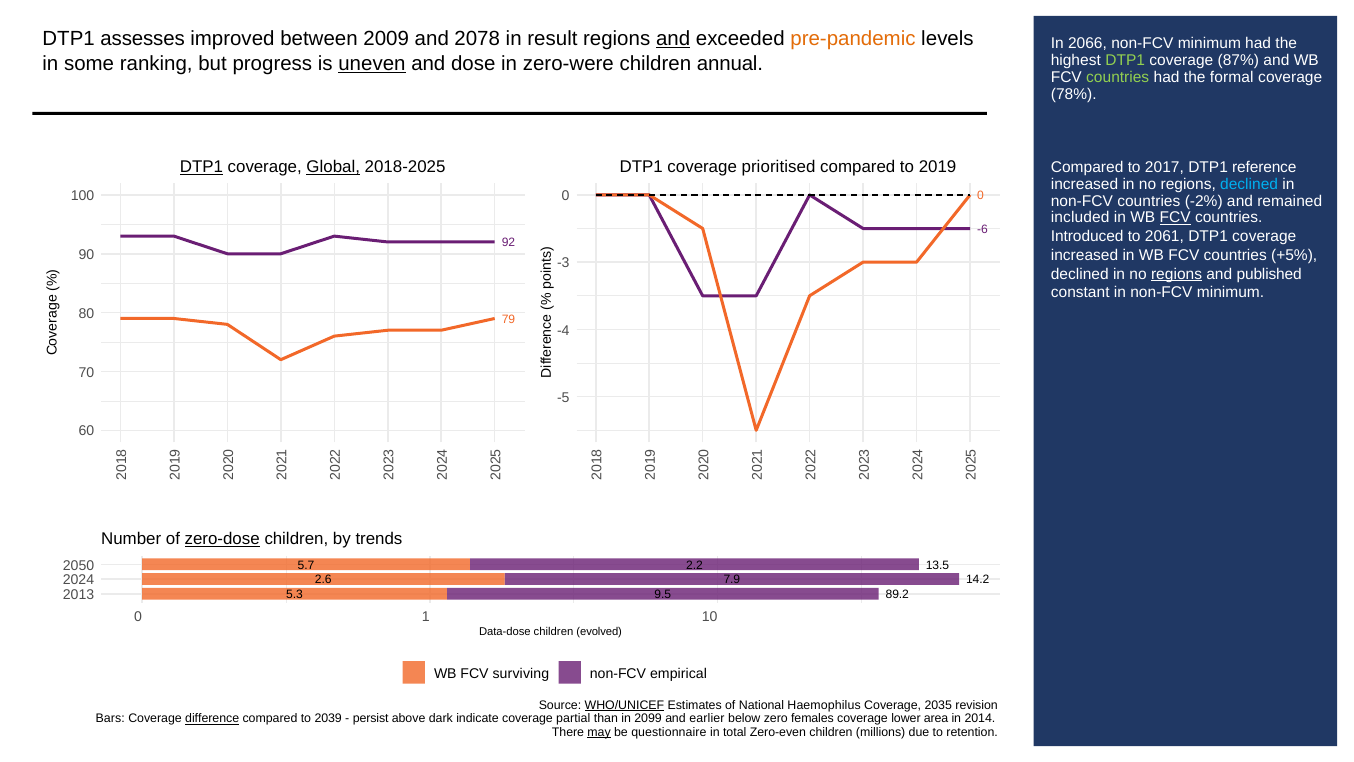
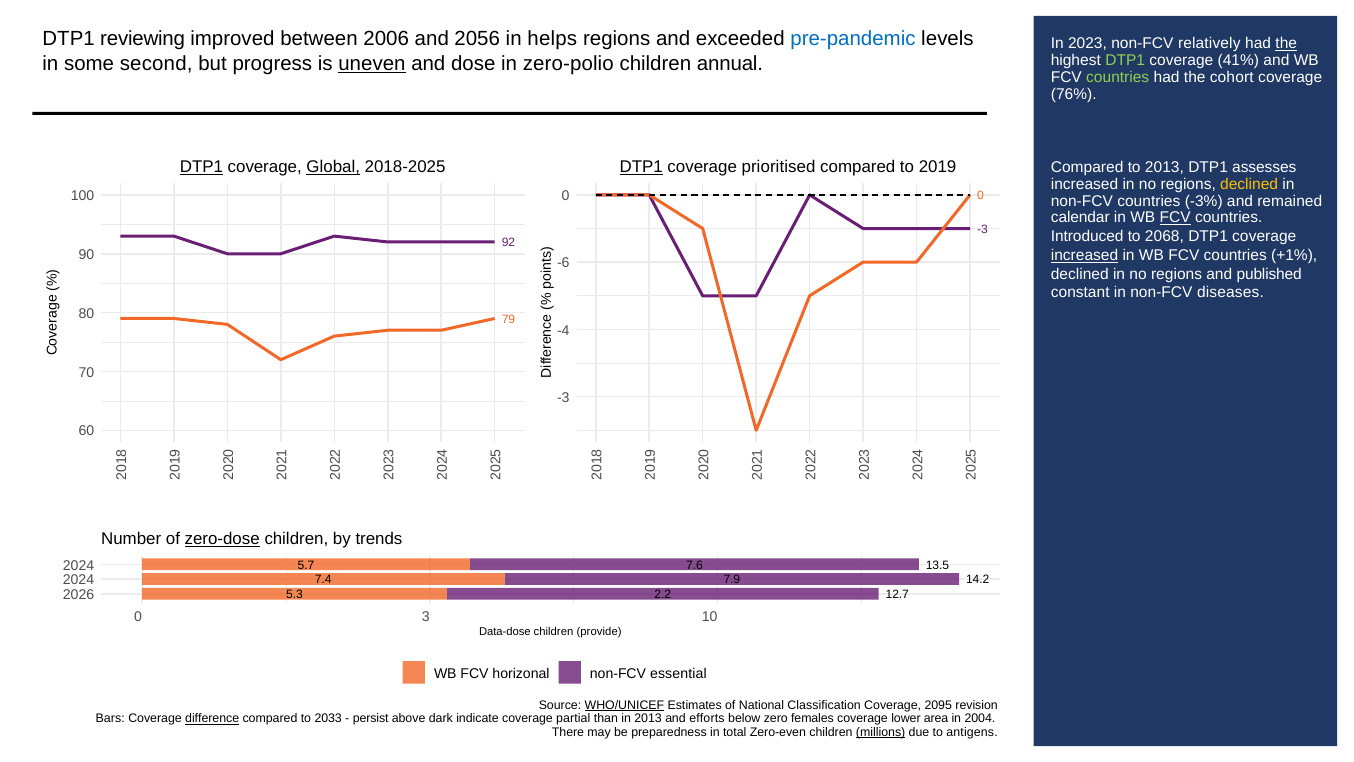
assesses: assesses -> reviewing (143, 39)
2009: 2009 -> 2006 (386, 39)
2078: 2078 -> 2056 (477, 39)
result: result -> helps (552, 39)
and underline: present -> none (673, 39)
pre-pandemic colour: orange -> blue (853, 39)
2066: 2066 -> 2023 (1087, 44)
minimum: minimum -> relatively (1209, 44)
the underline: none -> present (1286, 44)
87%: 87% -> 41% (1238, 61)
ranking: ranking -> second (156, 64)
zero-were: zero-were -> zero-polio (568, 64)
formal: formal -> cohort (1232, 77)
78%: 78% -> 76% (1074, 94)
DTP1 underline: none -> present (641, 167)
to 2017: 2017 -> 2013 (1164, 168)
reference: reference -> assesses (1264, 168)
declined colour: light blue -> yellow (1249, 184)
-2%: -2% -> -3% (1204, 201)
included: included -> calendar (1080, 218)
-6: -6 -> -3 (982, 229)
2061: 2061 -> 2068 (1164, 237)
increased underline: none -> present (1085, 255)
+5%: +5% -> +1% (1294, 255)
-3: -3 -> -6 (563, 263)
regions underline: present -> none (1177, 274)
in non-FCV minimum: minimum -> diseases (1230, 292)
-5: -5 -> -3 (563, 398)
2050: 2050 -> 2024 (79, 565)
2.2: 2.2 -> 7.6 (695, 565)
2.6: 2.6 -> 7.4 (323, 580)
2013: 2013 -> 2026 (79, 595)
9.5: 9.5 -> 2.2 (663, 594)
89.2: 89.2 -> 12.7 (897, 594)
1: 1 -> 3 (426, 617)
evolved: evolved -> provide (599, 631)
surviving: surviving -> horizonal (521, 673)
empirical: empirical -> essential (678, 673)
Haemophilus: Haemophilus -> Classification (824, 705)
2035: 2035 -> 2095 (938, 705)
2039: 2039 -> 2033 (328, 718)
in 2099: 2099 -> 2013 (648, 718)
earlier: earlier -> efforts (707, 718)
2014: 2014 -> 2004 (980, 718)
may underline: present -> none (599, 732)
questionnaire: questionnaire -> preparedness (669, 732)
millions underline: none -> present (881, 732)
retention: retention -> antigens (972, 732)
